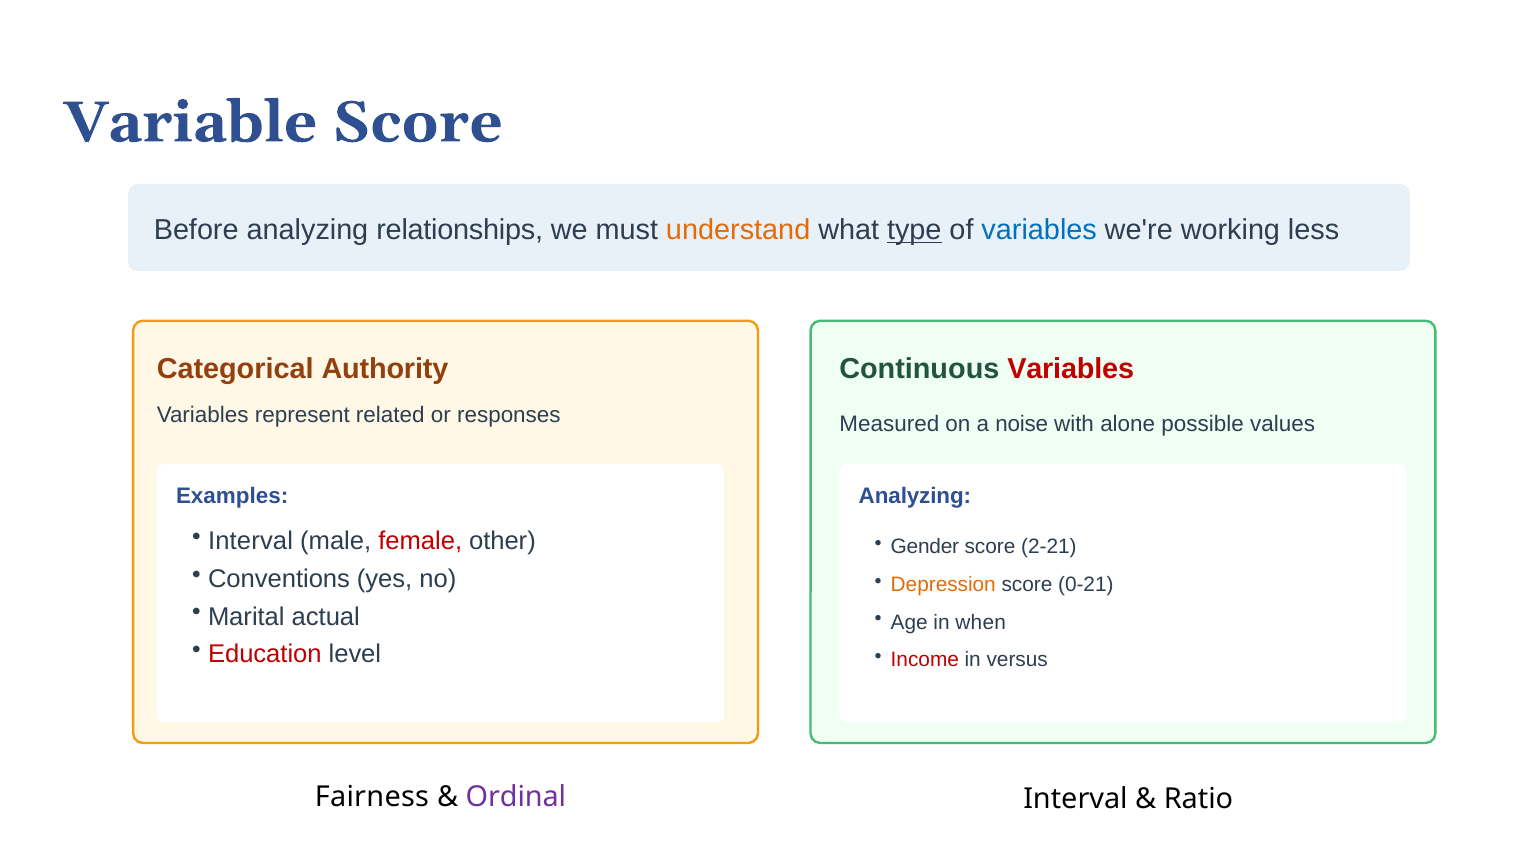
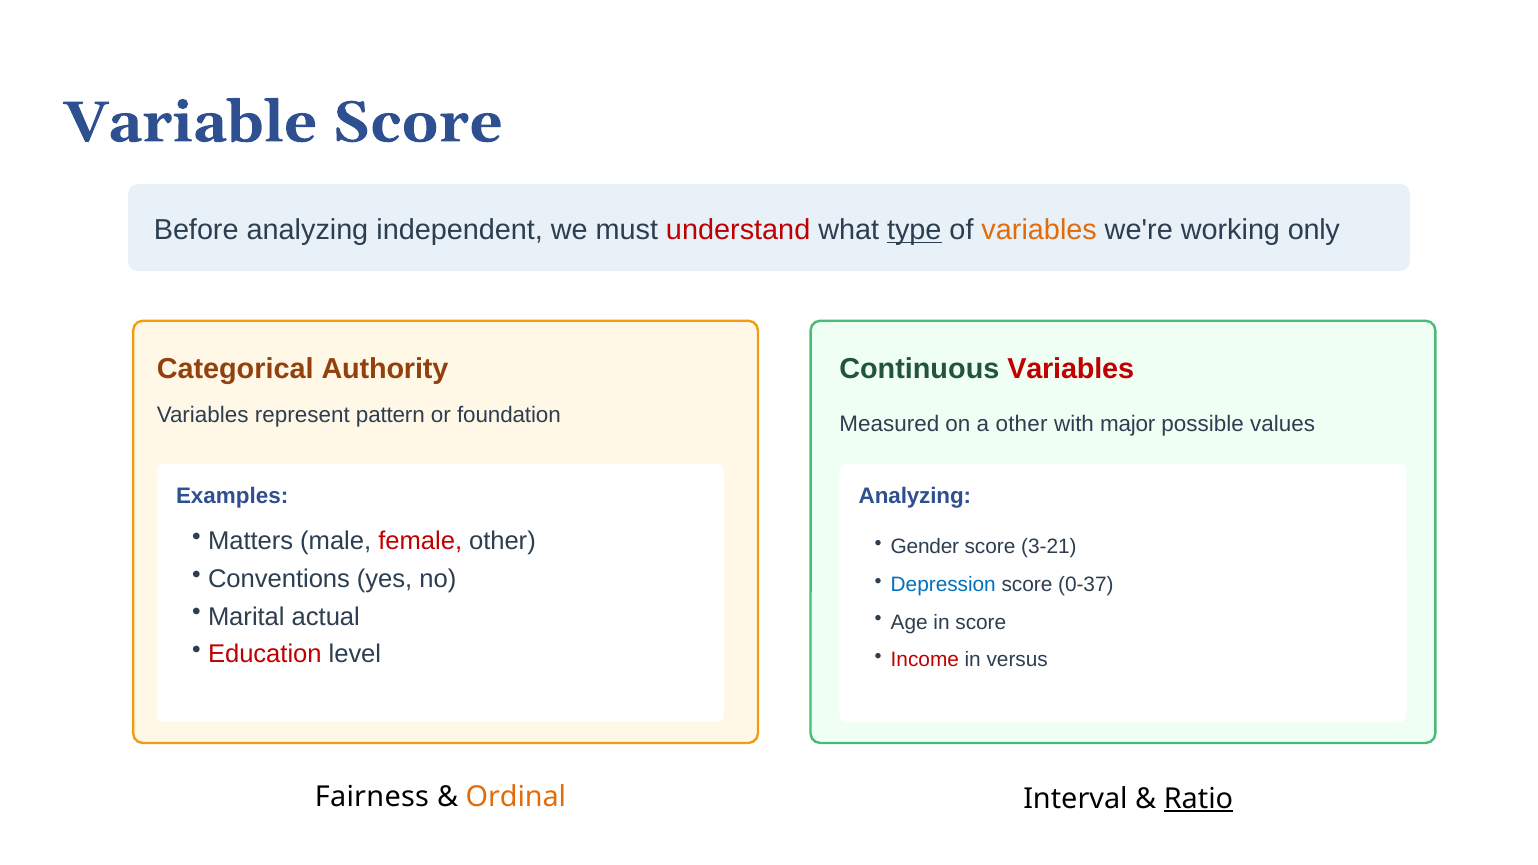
relationships: relationships -> independent (460, 230)
understand colour: orange -> red (738, 230)
variables colour: blue -> orange (1039, 230)
less: less -> only (1314, 230)
related: related -> pattern (390, 415)
responses: responses -> foundation (509, 415)
a noise: noise -> other (1022, 424)
alone: alone -> major (1128, 424)
Interval: Interval -> Matters (251, 541)
2-21: 2-21 -> 3-21 (1049, 547)
Depression colour: orange -> blue (943, 585)
0-21: 0-21 -> 0-37 (1086, 585)
in when: when -> score (981, 622)
Ordinal colour: purple -> orange (516, 797)
Ratio underline: none -> present (1198, 799)
